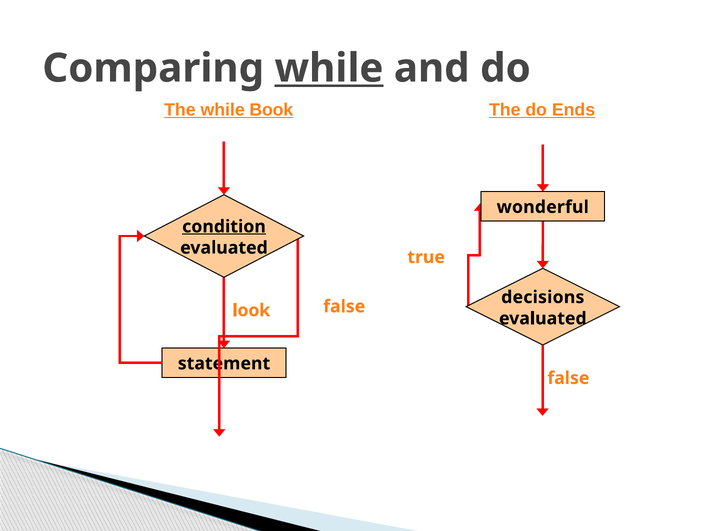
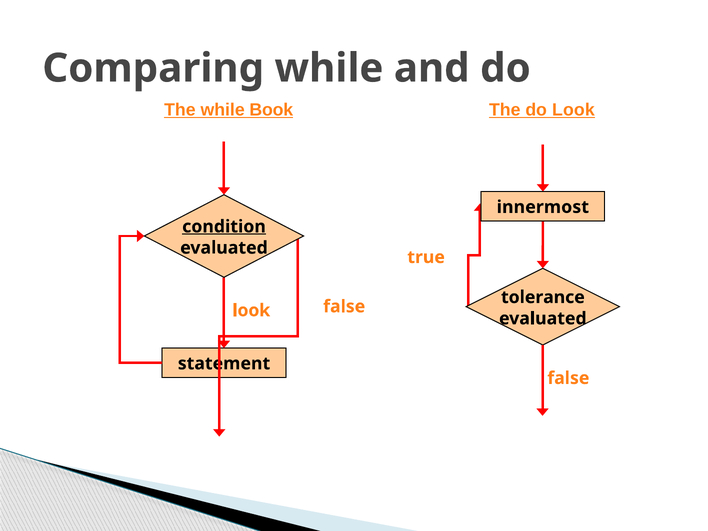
while underline: present -> none (329, 68)
do Ends: Ends -> Look (573, 110)
wonderful: wonderful -> innermost (543, 207)
decisions: decisions -> tolerance (543, 297)
